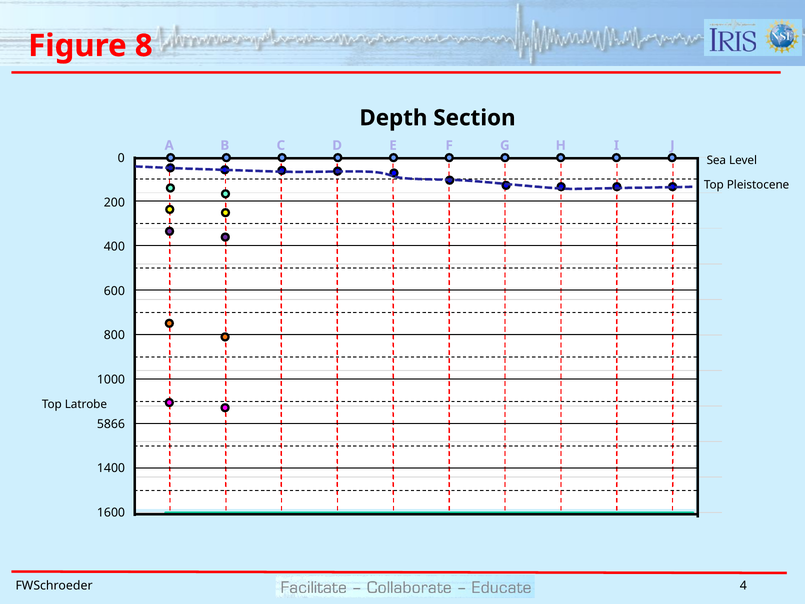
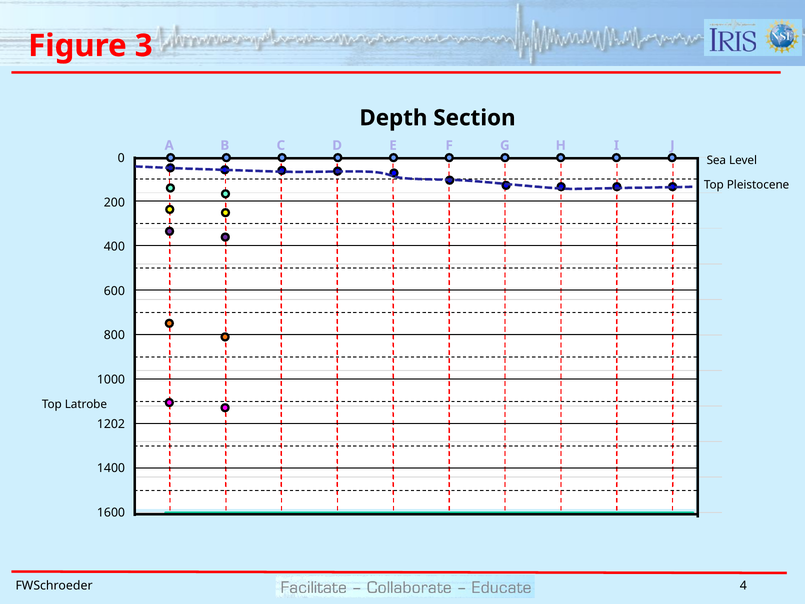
8: 8 -> 3 (144, 46)
5866: 5866 -> 1202 (111, 424)
